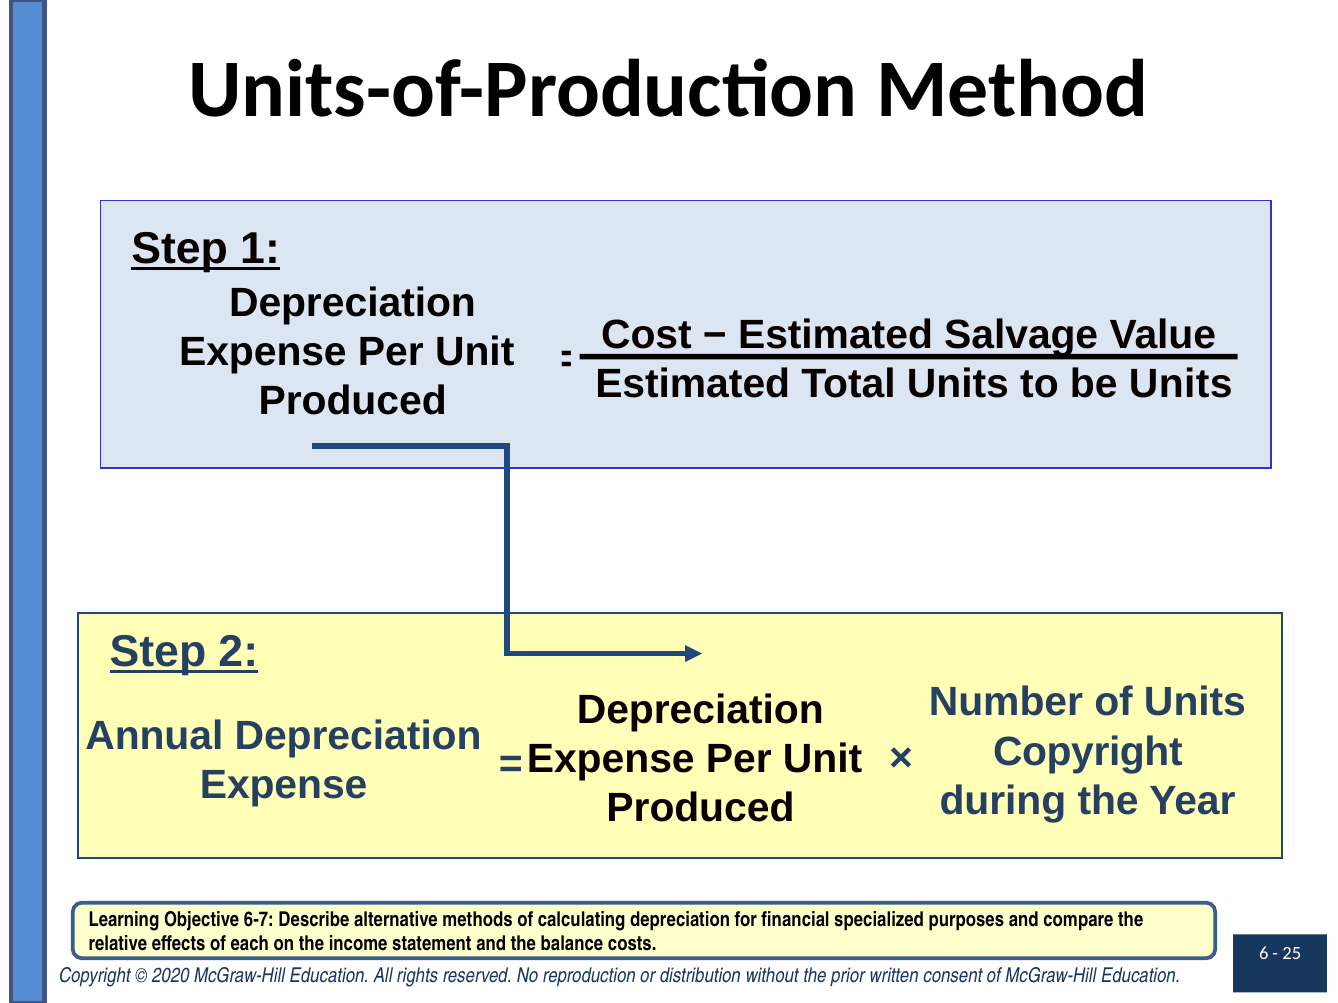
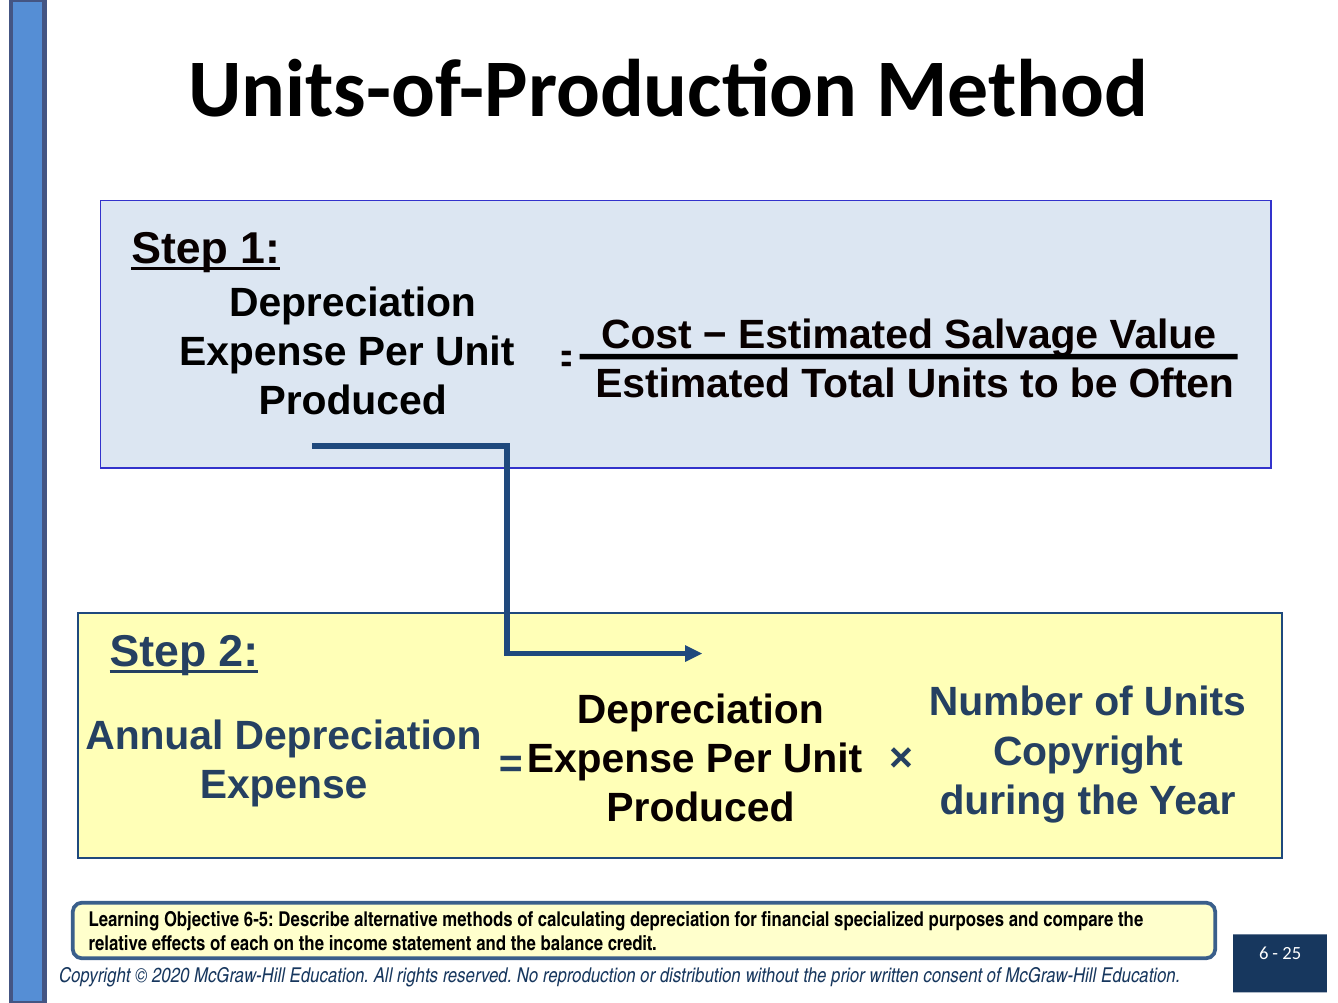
be Units: Units -> Often (1181, 384)
6-7: 6-7 -> 6-5 (259, 920)
costs: costs -> credit (632, 945)
